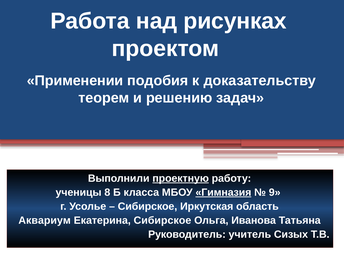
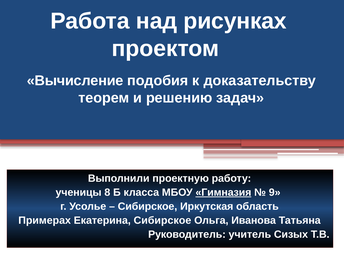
Применении: Применении -> Вычисление (75, 81)
проектную underline: present -> none (181, 178)
Аквариум: Аквариум -> Примерах (45, 220)
